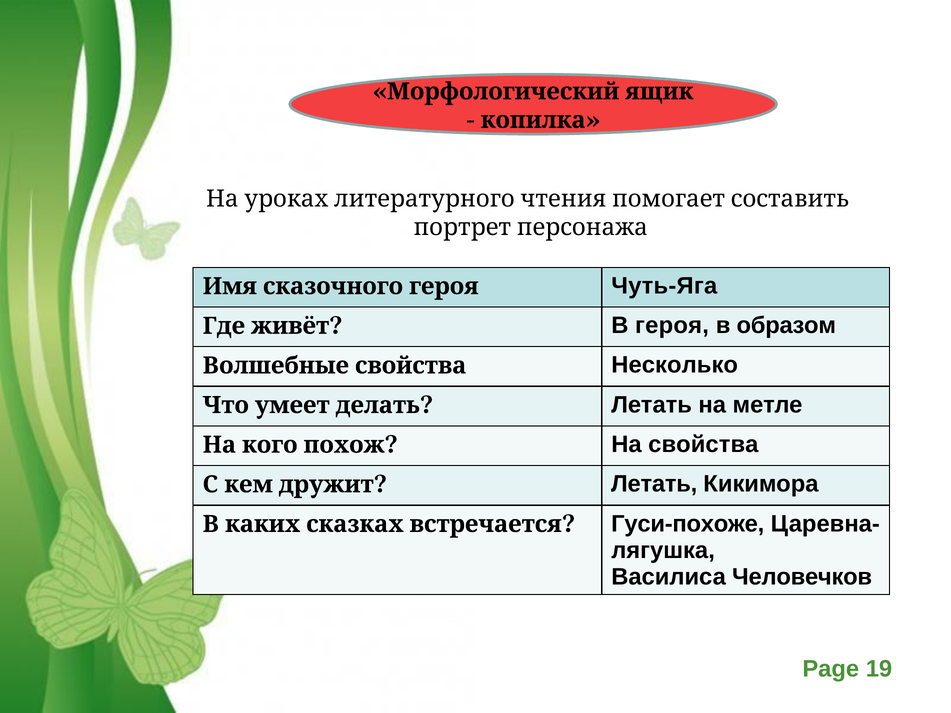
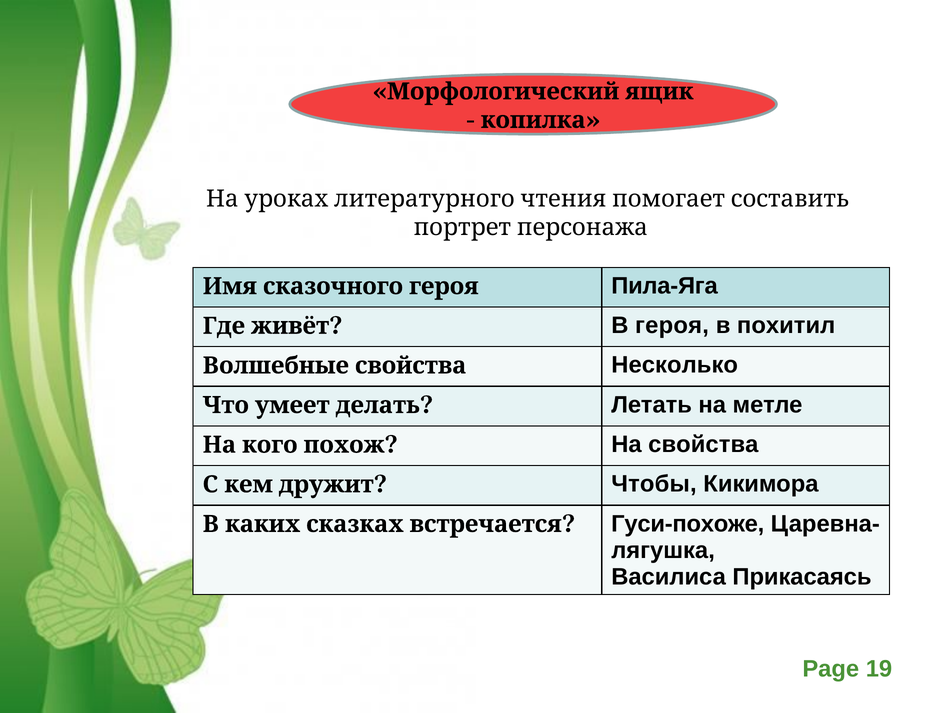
Чуть-Яга: Чуть-Яга -> Пила-Яга (665, 286)
образом: образом -> похитил (786, 326)
дружит Летать: Летать -> Чтобы (654, 484)
Человечков: Человечков -> Прикасаясь (802, 577)
